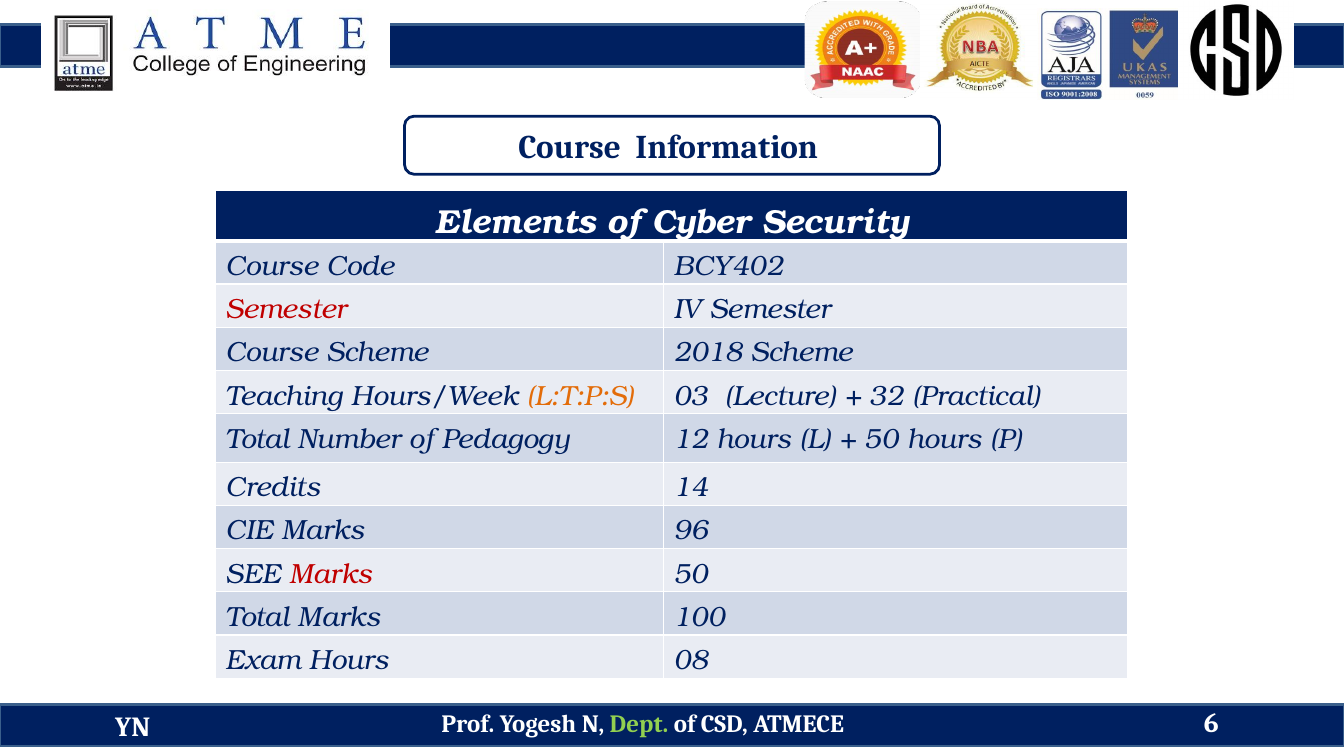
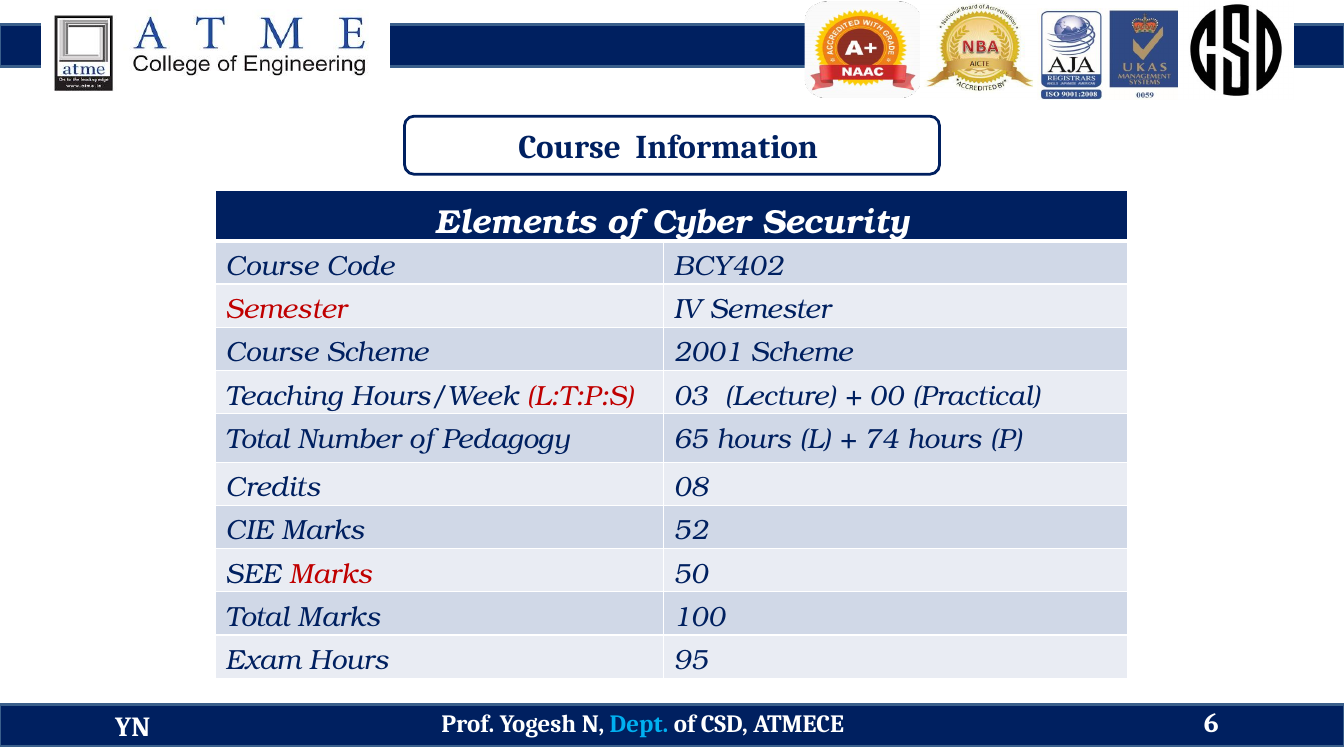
2018: 2018 -> 2001 (708, 353)
L:T:P:S colour: orange -> red (580, 396)
32: 32 -> 00 (886, 396)
12: 12 -> 65 (691, 439)
50: 50 -> 74 (881, 439)
14: 14 -> 08 (691, 487)
96: 96 -> 52 (691, 531)
08: 08 -> 95 (691, 660)
Dept colour: light green -> light blue (639, 724)
